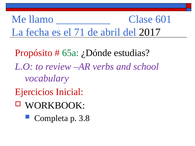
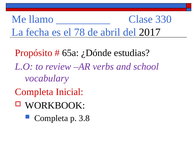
601: 601 -> 330 (164, 19)
71: 71 -> 78 (80, 32)
65a colour: green -> black (70, 53)
Ejercicios: Ejercicios -> Completa (34, 92)
